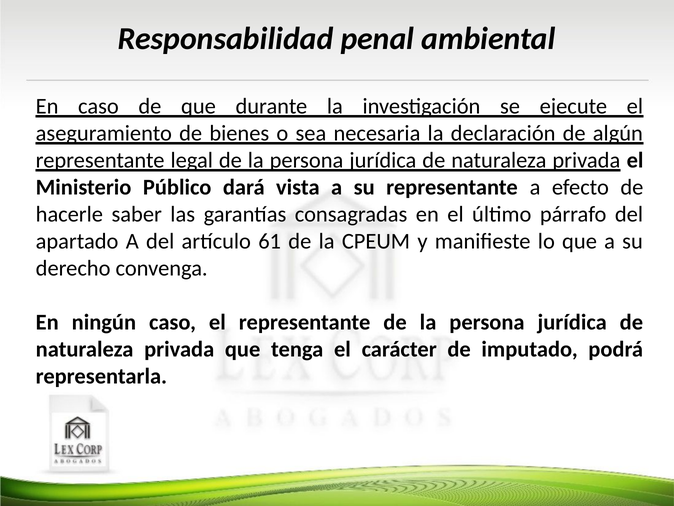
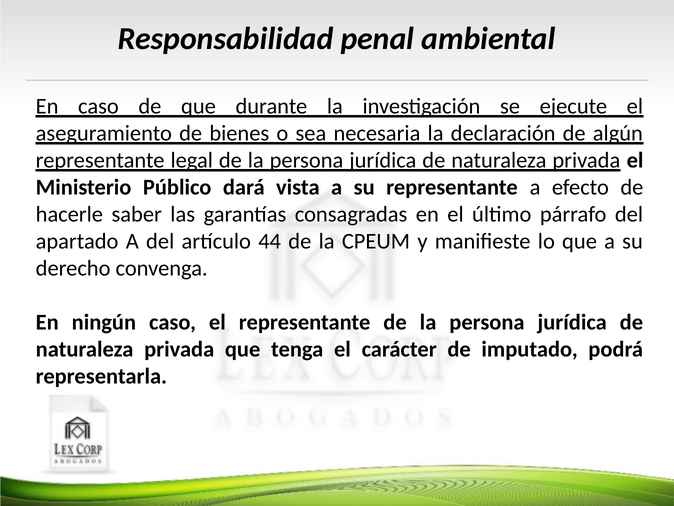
61: 61 -> 44 (270, 241)
